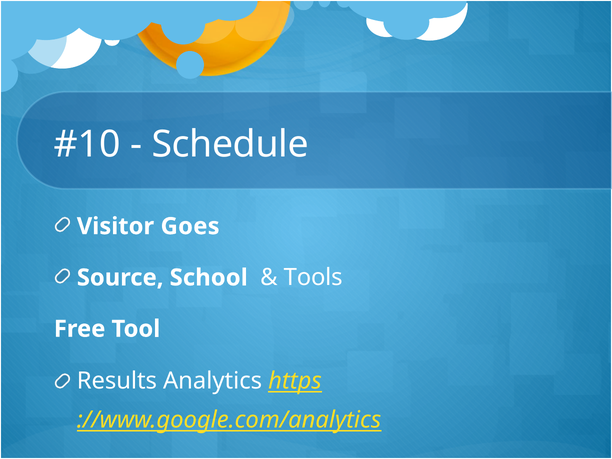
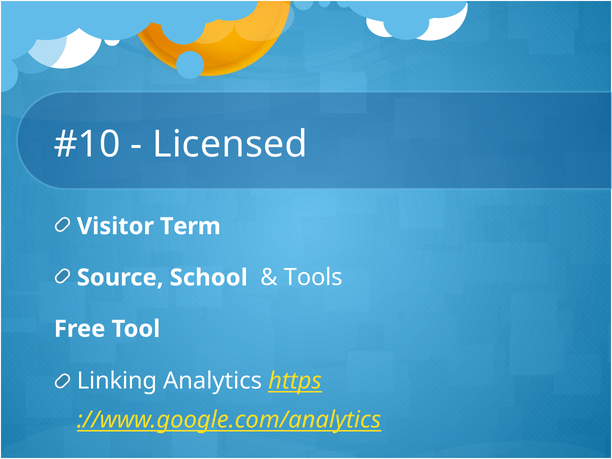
Schedule: Schedule -> Licensed (230, 144)
Goes: Goes -> Term (190, 226)
Results: Results -> Linking (117, 381)
